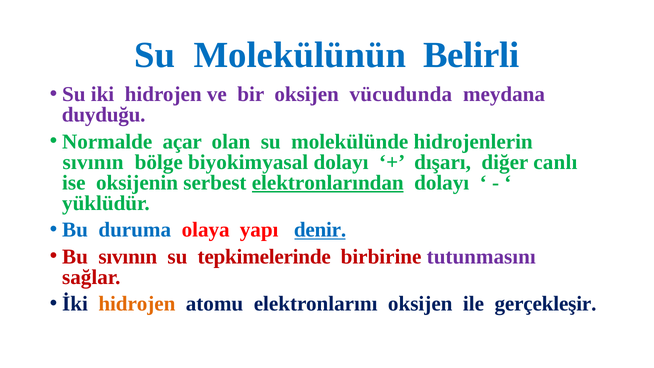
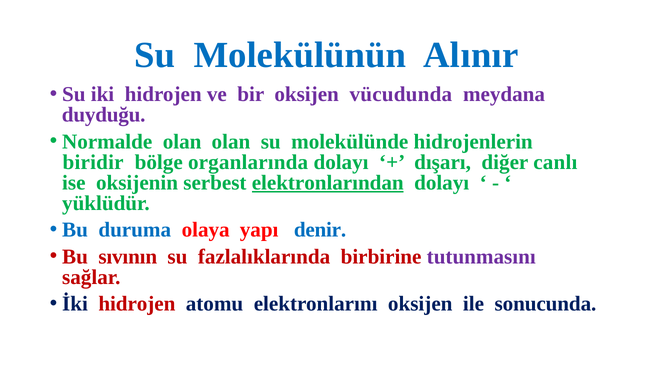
Belirli: Belirli -> Alınır (471, 55)
Normalde açar: açar -> olan (182, 142)
sıvının: sıvının -> biridir (93, 162)
biyokimyasal: biyokimyasal -> organlarında (248, 162)
denir underline: present -> none (320, 230)
tepkimelerinde: tepkimelerinde -> fazlalıklarında (264, 257)
hidrojen colour: orange -> red (137, 304)
gerçekleşir: gerçekleşir -> sonucunda (545, 304)
